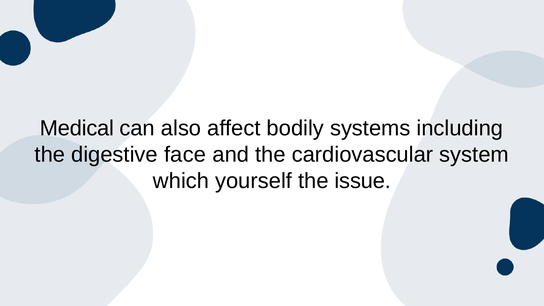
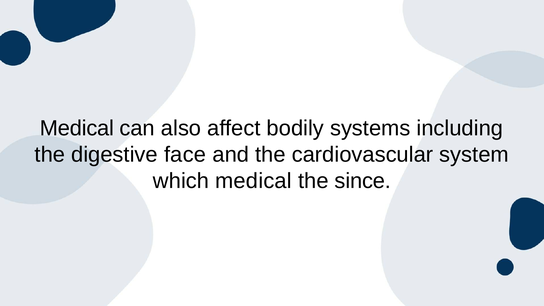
which yourself: yourself -> medical (253, 181)
issue: issue -> since (363, 181)
